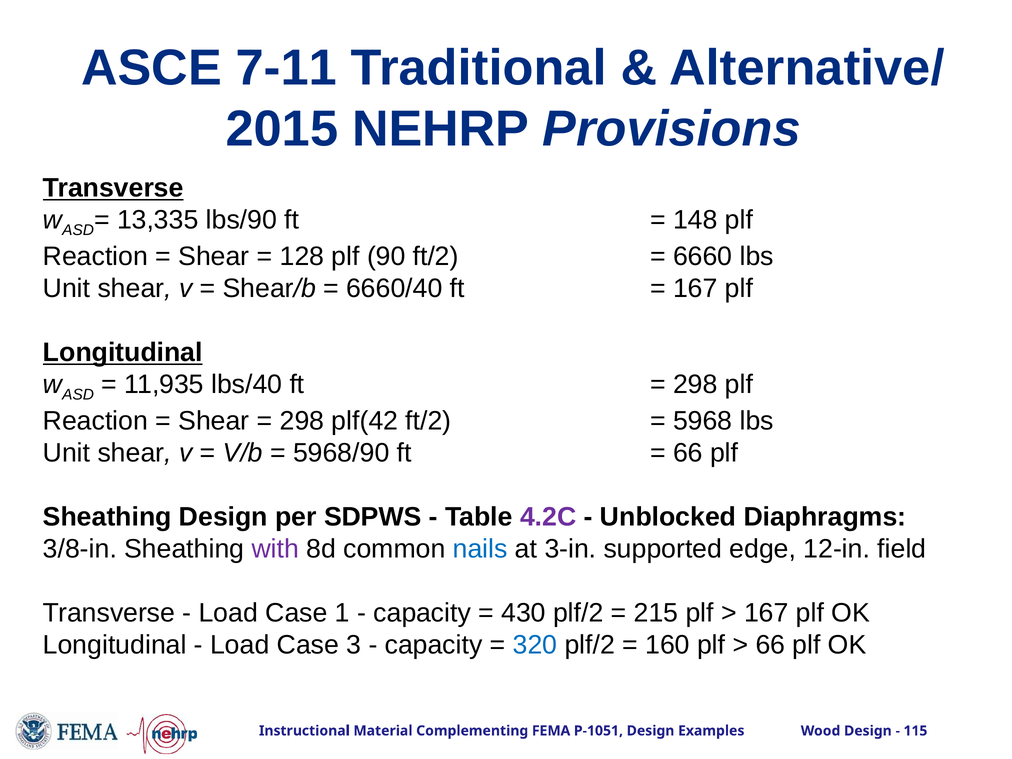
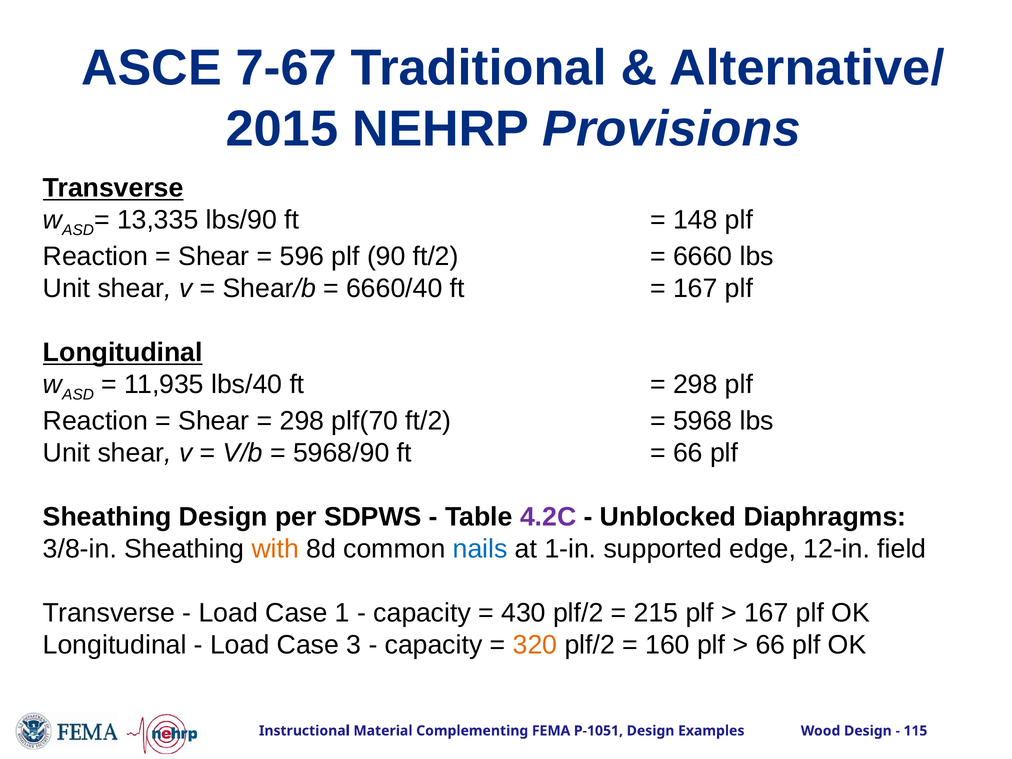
7-11: 7-11 -> 7-67 (286, 68)
128: 128 -> 596 (302, 256)
plf(42: plf(42 -> plf(70 (365, 421)
with colour: purple -> orange (275, 549)
3-in: 3-in -> 1-in (570, 549)
320 colour: blue -> orange (535, 645)
